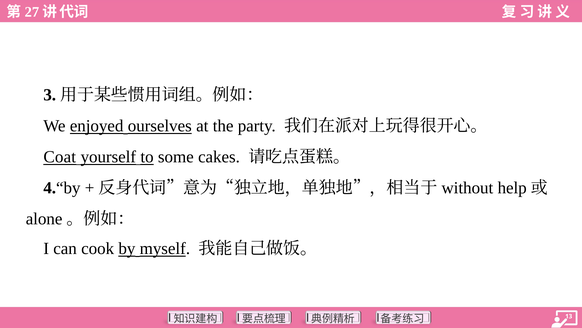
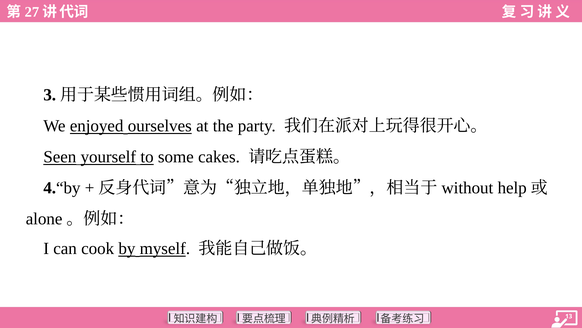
Coat: Coat -> Seen (60, 157)
